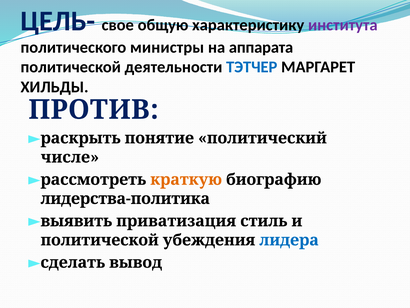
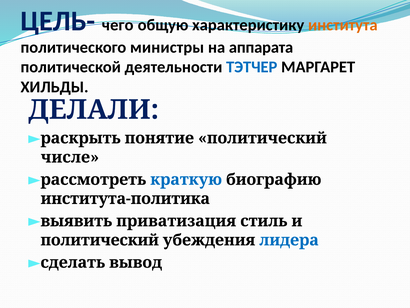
свое: свое -> чего (118, 25)
института colour: purple -> orange (343, 25)
ПРОТИВ: ПРОТИВ -> ДЕЛАЛИ (94, 110)
краткую colour: orange -> blue (186, 179)
лидерства-политика: лидерства-политика -> института-политика (125, 198)
политической: политической -> политический (100, 240)
